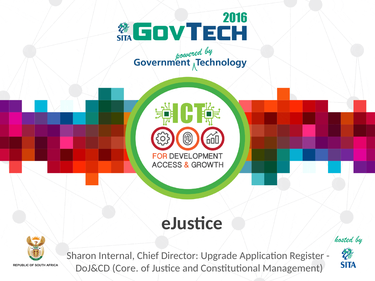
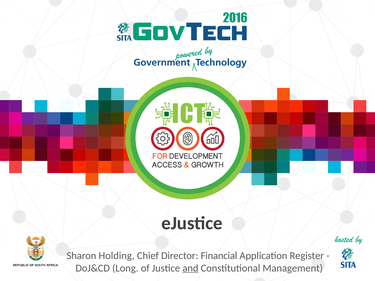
Internal: Internal -> Holding (117, 256)
Upgrade: Upgrade -> Financial (219, 256)
Core: Core -> Long (125, 268)
and underline: none -> present (190, 268)
